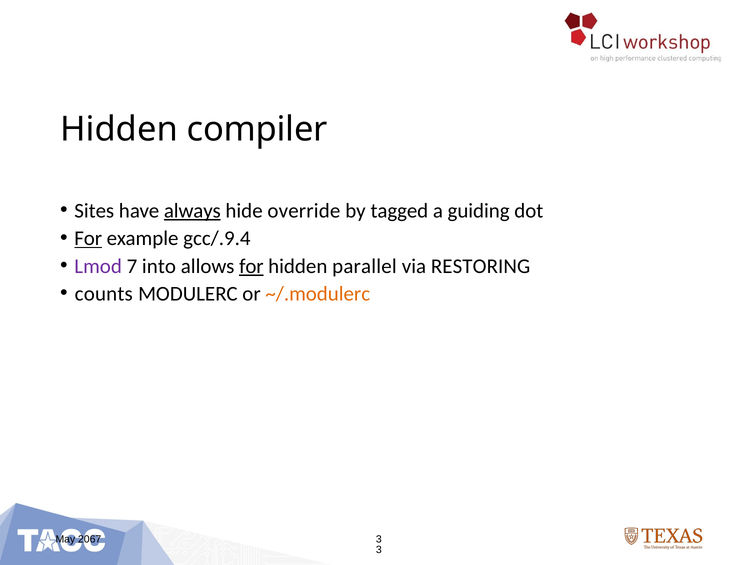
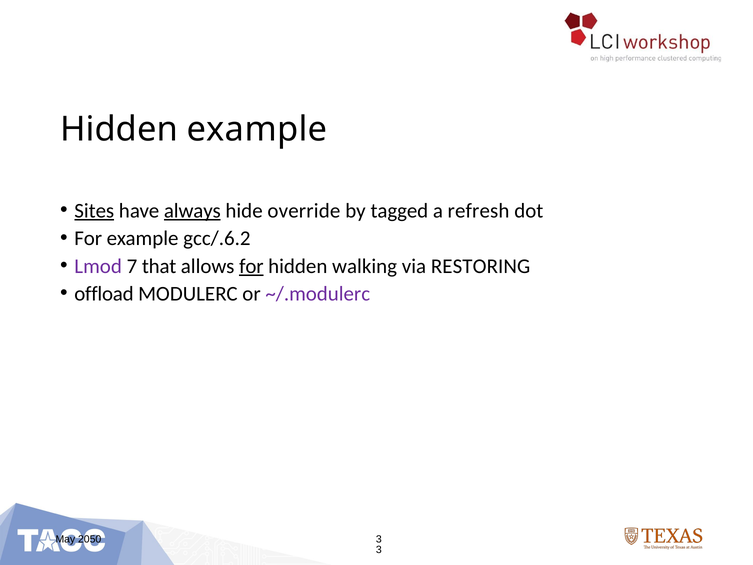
Hidden compiler: compiler -> example (257, 129)
Sites underline: none -> present (94, 211)
guiding: guiding -> refresh (478, 211)
For underline: present -> none (88, 238)
gcc/.9.4: gcc/.9.4 -> gcc/.6.2 (217, 238)
into: into -> that (159, 266)
parallel: parallel -> walking (365, 266)
counts: counts -> offload (104, 294)
~/.modulerc colour: orange -> purple (318, 294)
2067: 2067 -> 2050 (90, 539)
